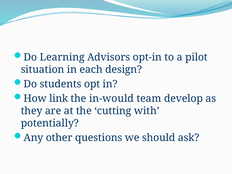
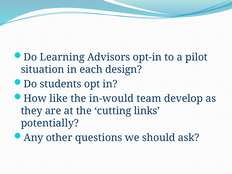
link: link -> like (59, 98)
with: with -> links (147, 111)
